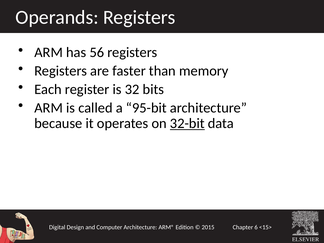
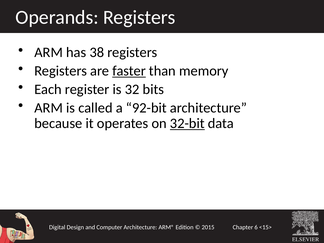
56: 56 -> 38 (97, 52)
faster underline: none -> present (129, 71)
95-bit: 95-bit -> 92-bit (146, 108)
